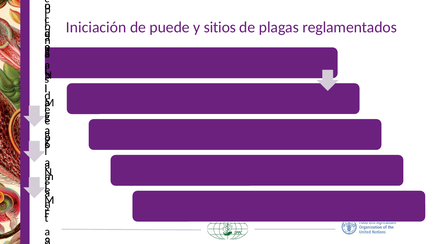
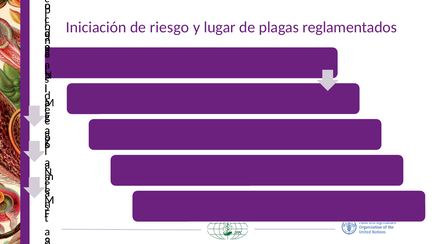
puede: puede -> riesgo (170, 27)
sitios: sitios -> lugar (220, 27)
